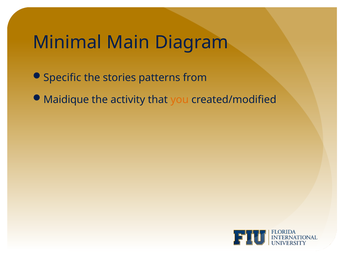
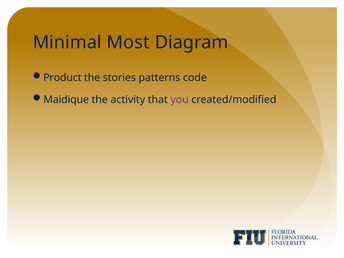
Main: Main -> Most (128, 42)
Specific: Specific -> Product (62, 78)
from: from -> code (195, 78)
you colour: orange -> purple (180, 100)
